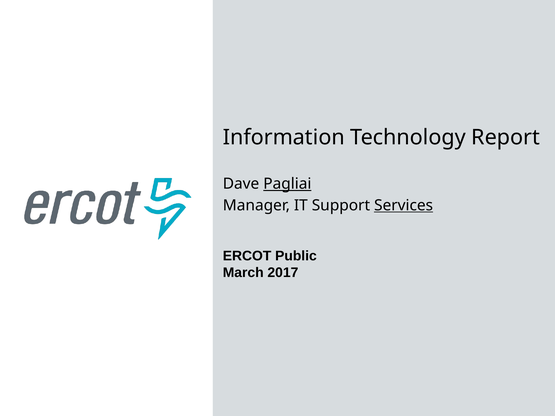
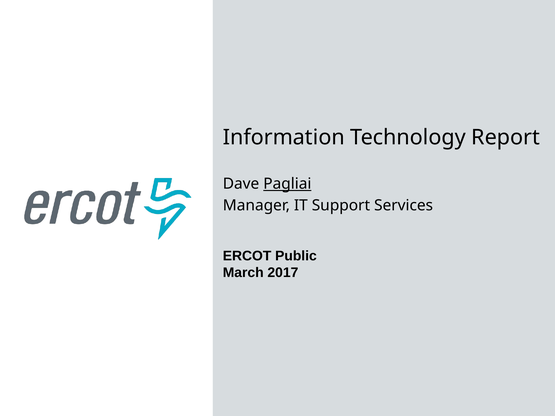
Services underline: present -> none (404, 205)
